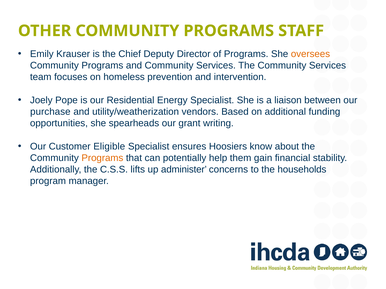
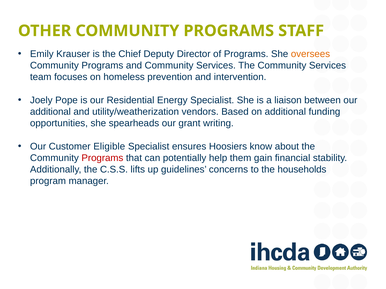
purchase: purchase -> additional (50, 112)
Programs colour: orange -> red (102, 158)
administer: administer -> guidelines (184, 170)
